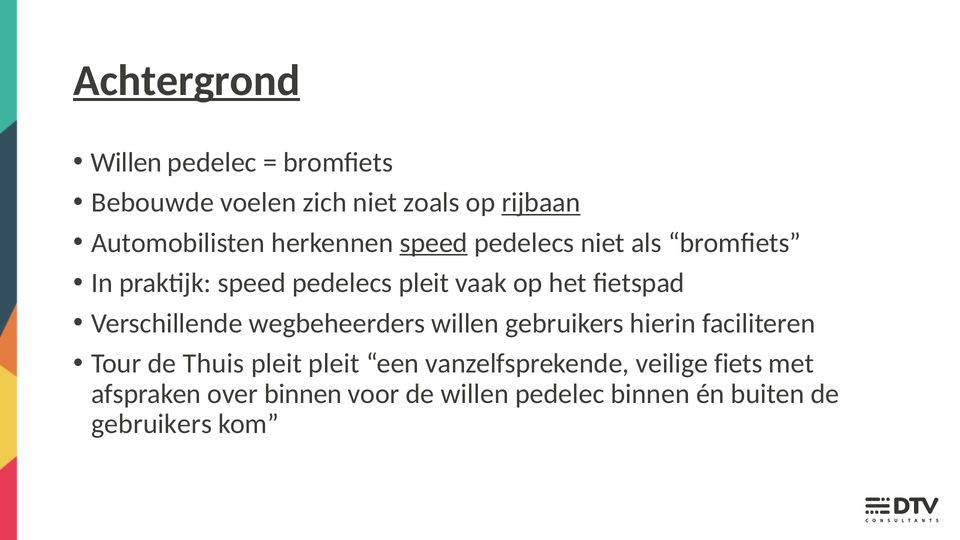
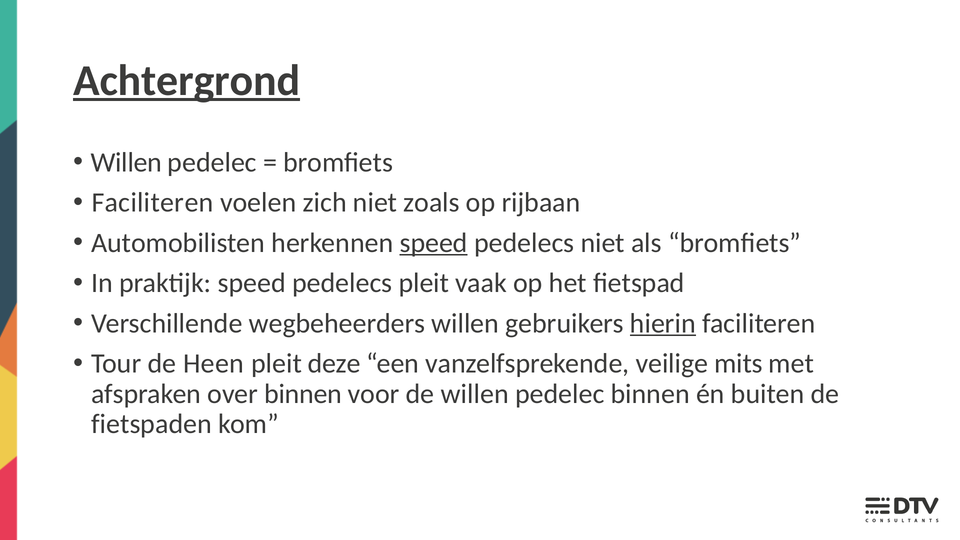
Bebouwde: Bebouwde -> Faciliteren (153, 203)
rijbaan underline: present -> none (541, 203)
hierin underline: none -> present (663, 323)
Thuis: Thuis -> Heen (214, 364)
pleit pleit: pleit -> deze (334, 364)
fiets: fiets -> mits (738, 364)
gebruikers: gebruikers -> fietspaden (152, 424)
